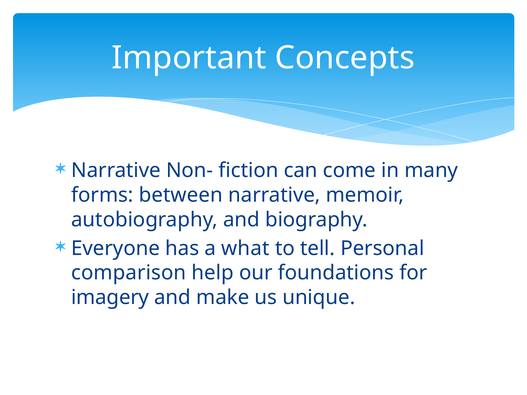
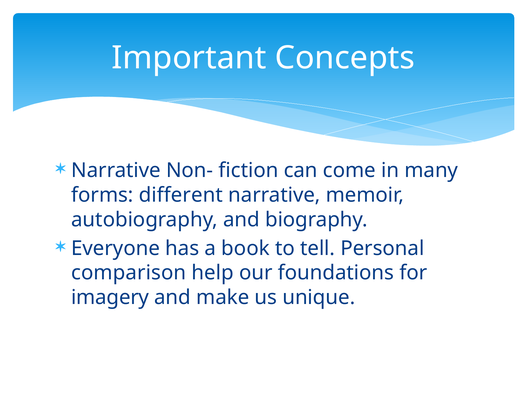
between: between -> different (181, 195)
what: what -> book (246, 248)
